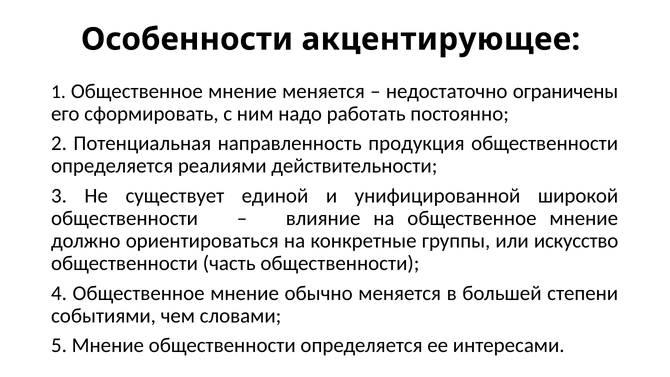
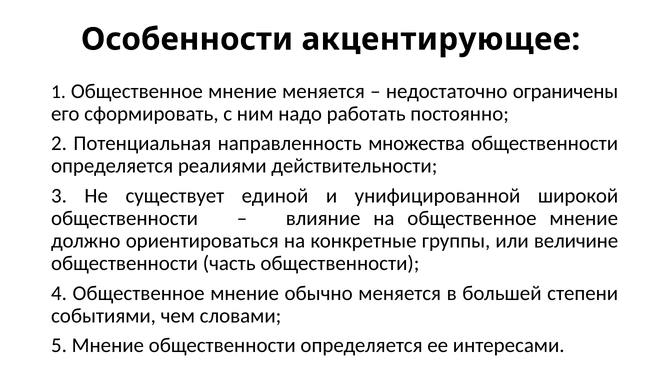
продукция: продукция -> множества (417, 143)
искусство: искусство -> величине (576, 241)
